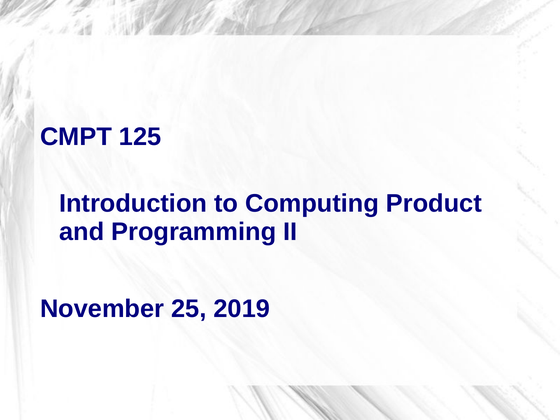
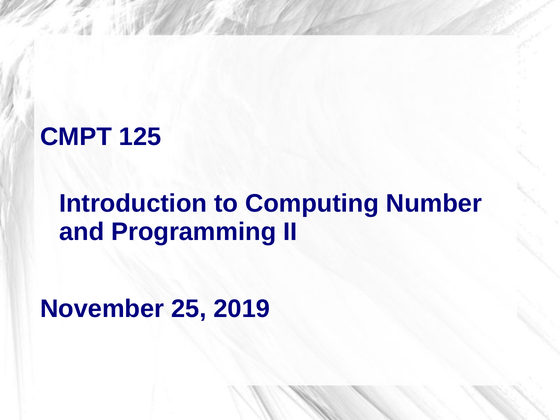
Product: Product -> Number (434, 204)
